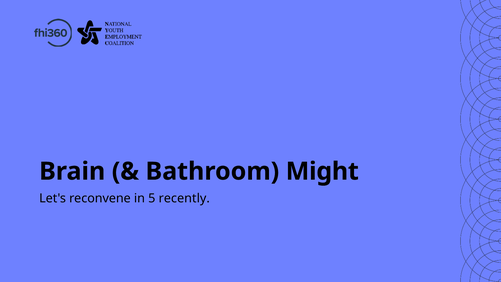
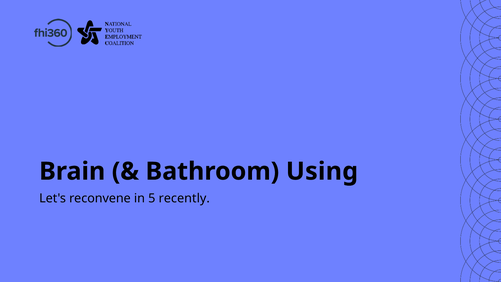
Might: Might -> Using (322, 171)
